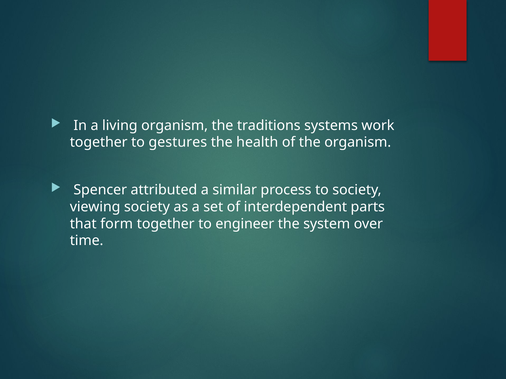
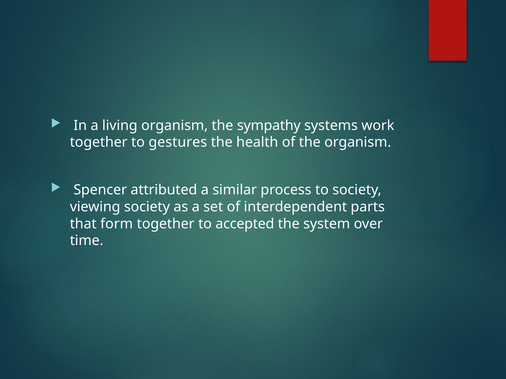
traditions: traditions -> sympathy (269, 126)
engineer: engineer -> accepted (245, 224)
